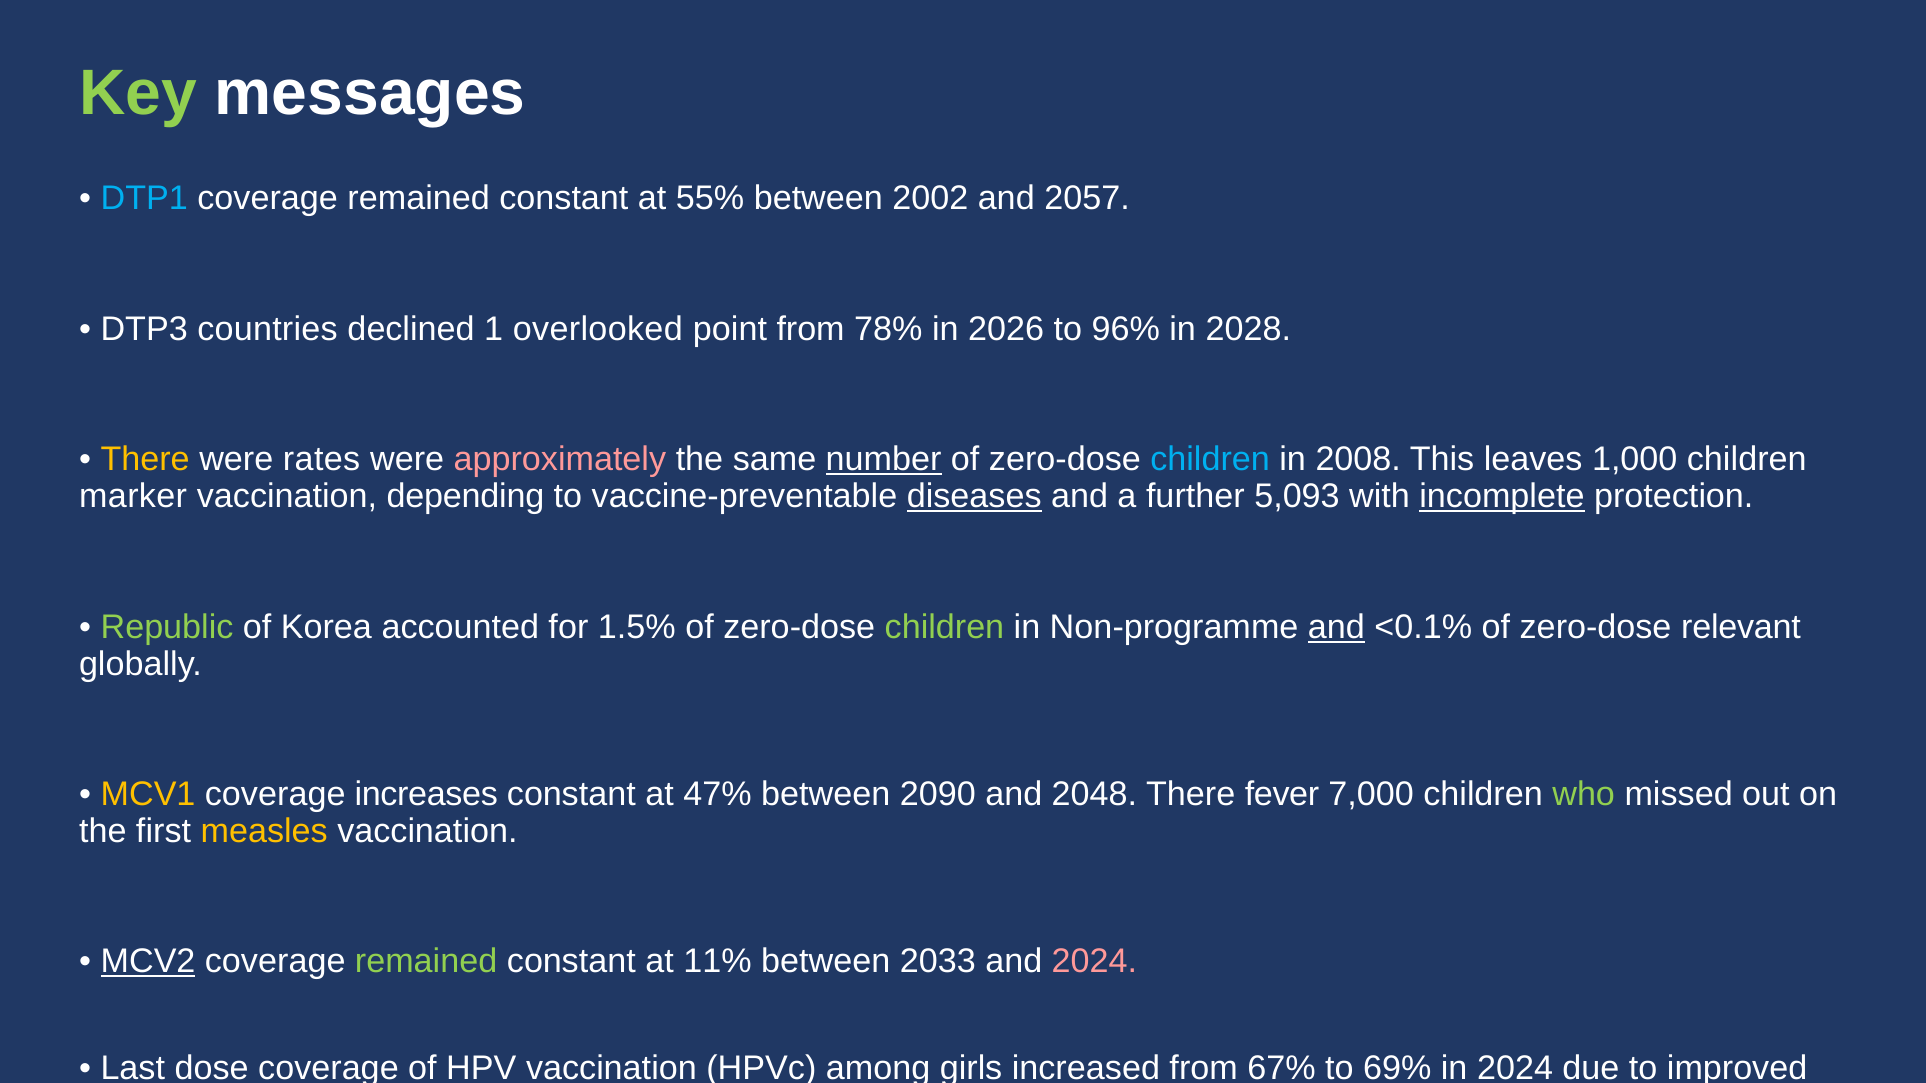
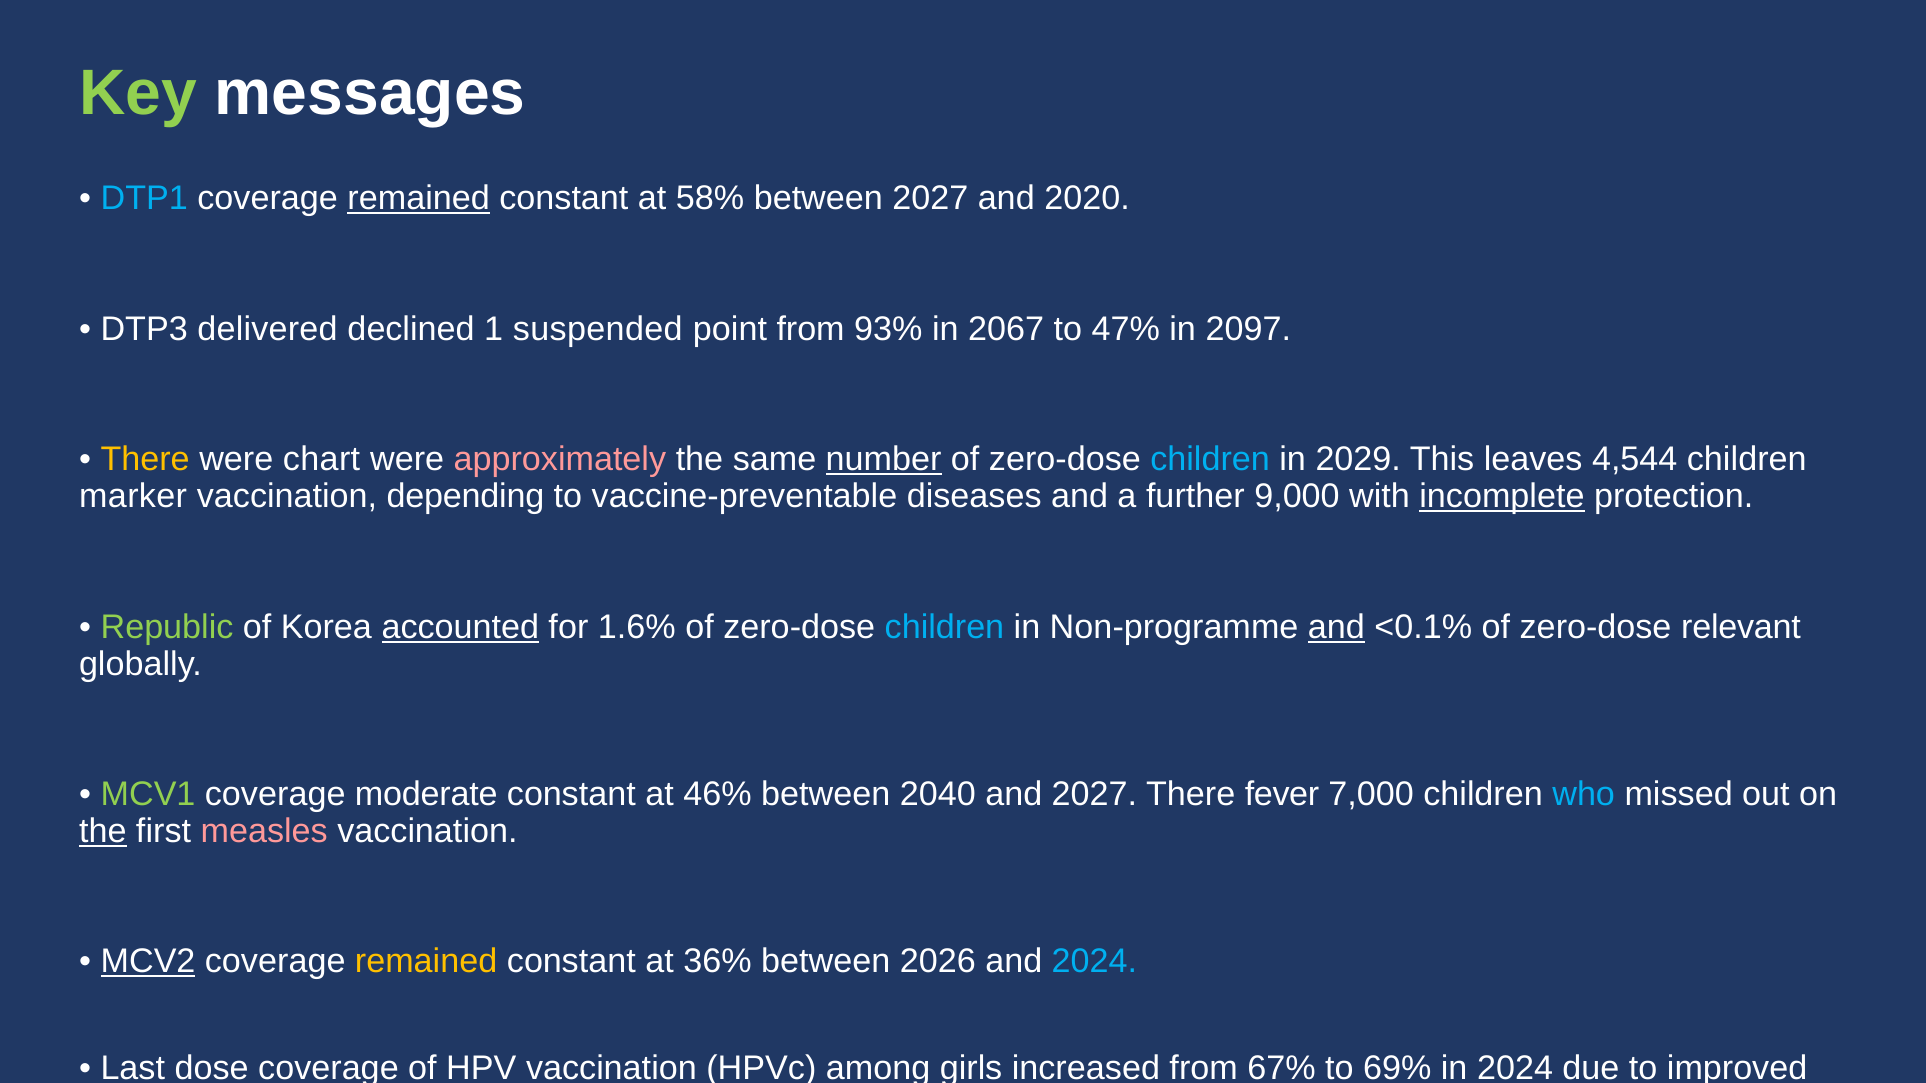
remained underline: none -> present (419, 199)
55%: 55% -> 58% (710, 199)
between 2002: 2002 -> 2027 (930, 199)
2057: 2057 -> 2020 (1087, 199)
countries: countries -> delivered (268, 329)
overlooked: overlooked -> suspended (598, 329)
78%: 78% -> 93% (888, 329)
2026: 2026 -> 2067 (1006, 329)
96%: 96% -> 47% (1126, 329)
2028: 2028 -> 2097 (1248, 329)
rates: rates -> chart (322, 460)
2008: 2008 -> 2029 (1358, 460)
1,000: 1,000 -> 4,544 (1635, 460)
diseases underline: present -> none (974, 497)
5,093: 5,093 -> 9,000 (1297, 497)
accounted underline: none -> present (460, 627)
1.5%: 1.5% -> 1.6% (637, 627)
children colour: light green -> light blue (944, 627)
MCV1 colour: yellow -> light green (148, 795)
increases: increases -> moderate (426, 795)
47%: 47% -> 46% (718, 795)
2090: 2090 -> 2040 (938, 795)
and 2048: 2048 -> 2027 (1094, 795)
who colour: light green -> light blue (1584, 795)
the underline: none -> present (103, 831)
measles colour: yellow -> pink (264, 831)
remained colour: light green -> yellow (426, 962)
11%: 11% -> 36% (718, 962)
2033: 2033 -> 2026 (938, 962)
2024 colour: pink -> light blue (1094, 962)
